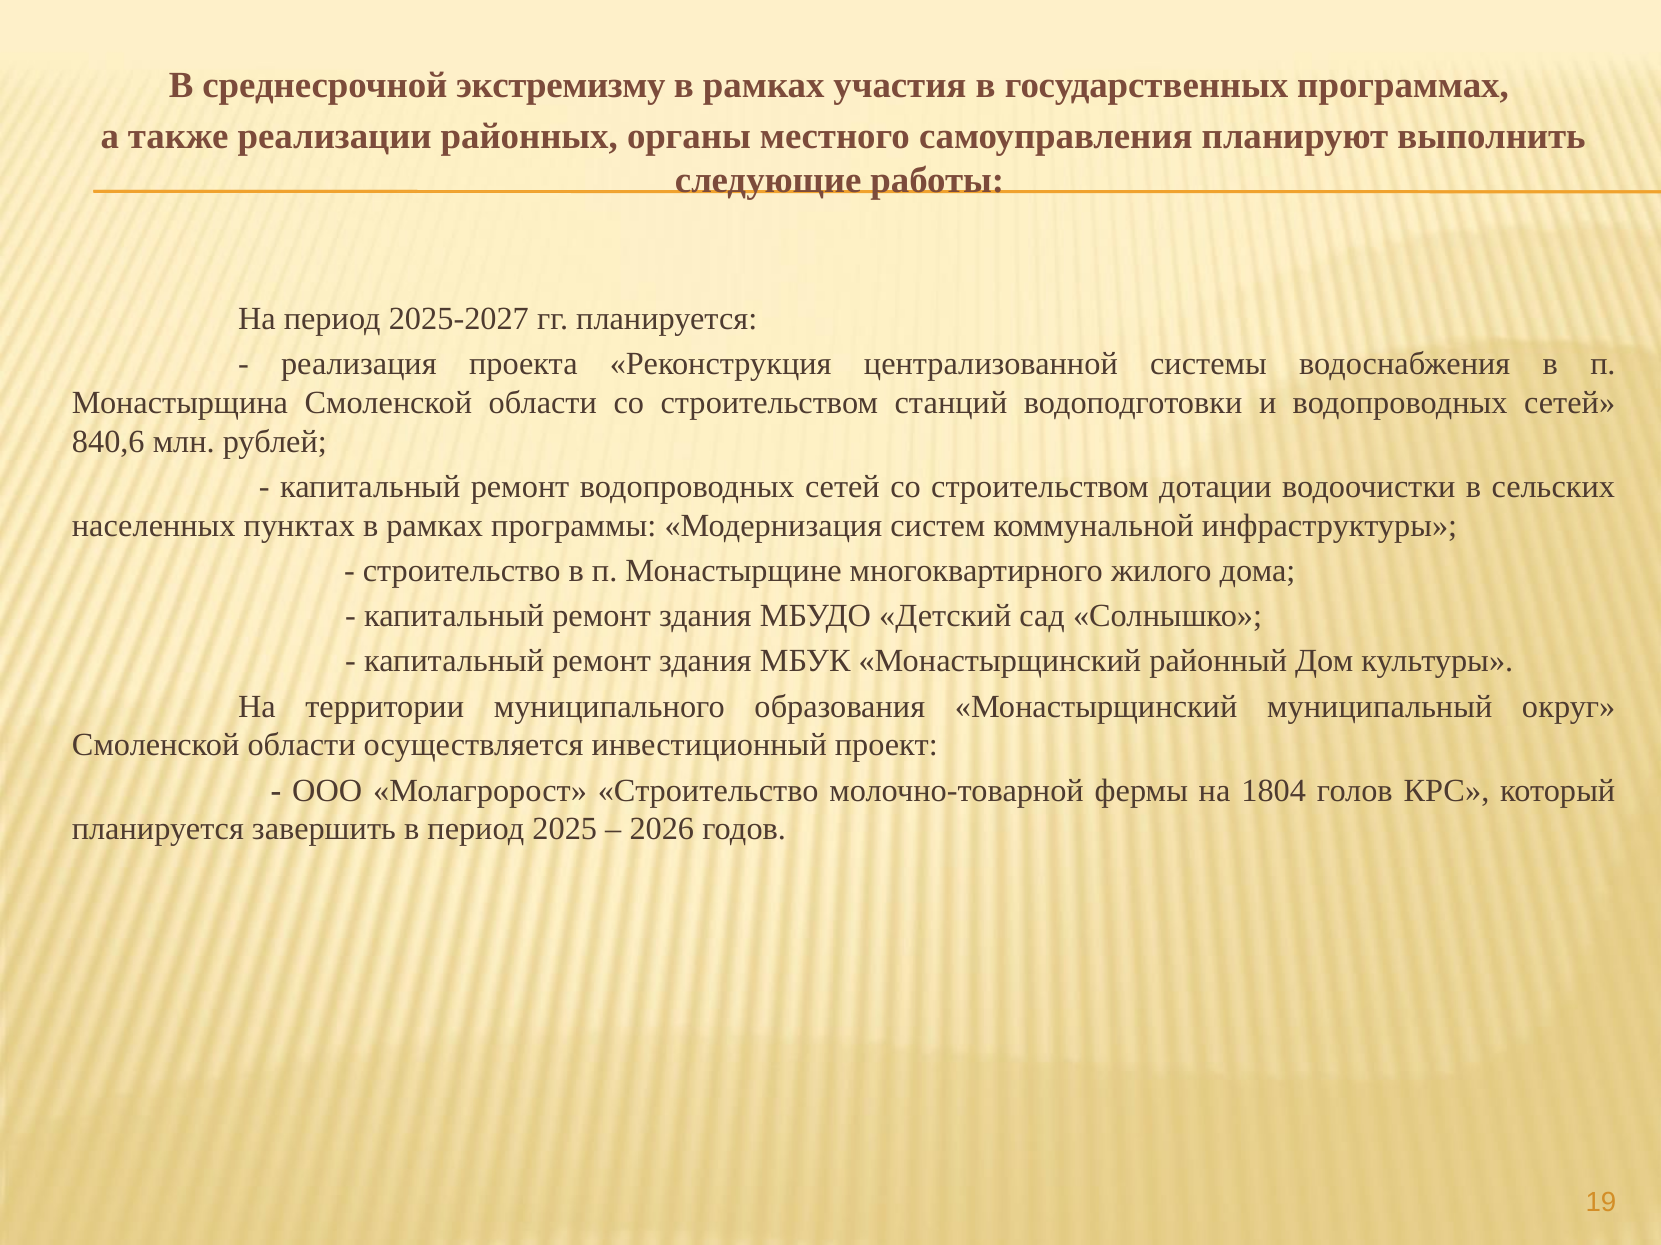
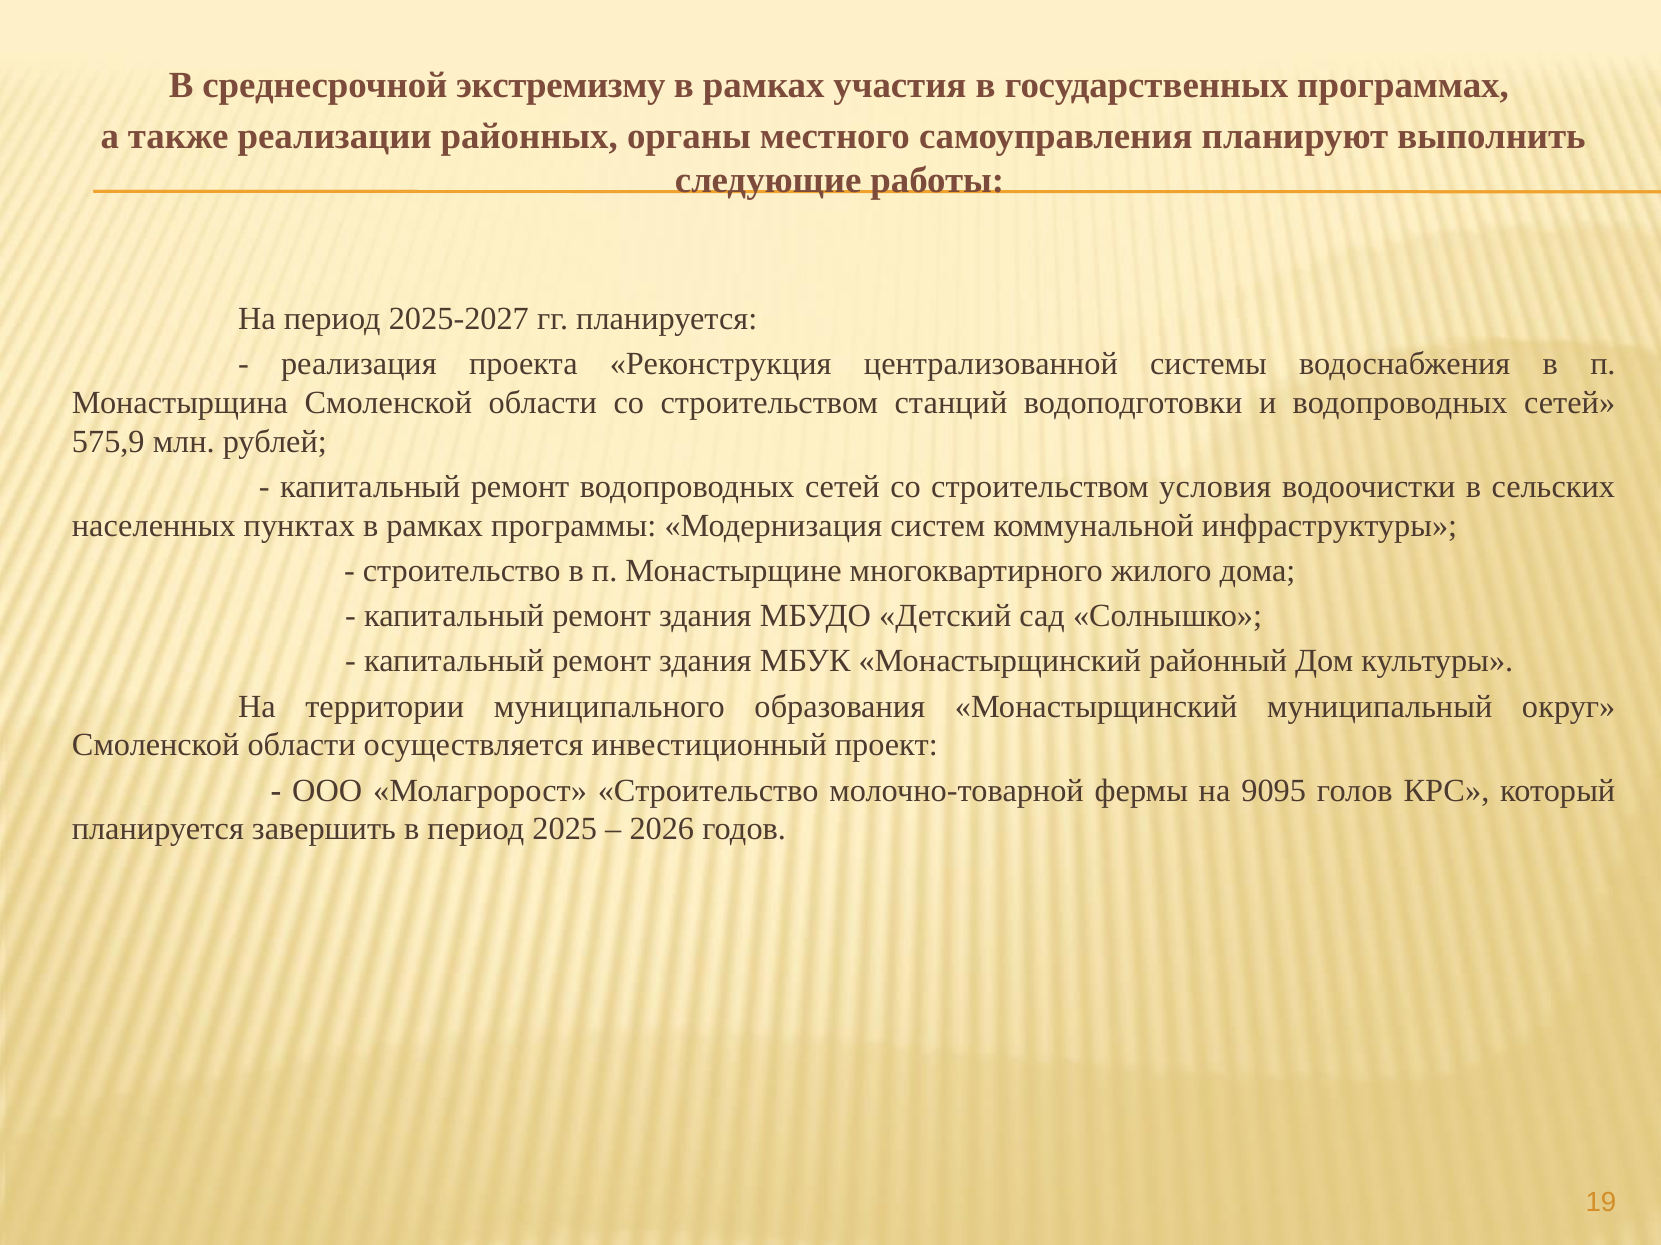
840,6: 840,6 -> 575,9 (108, 442)
дотации: дотации -> условия (1215, 487)
1804: 1804 -> 9095 (1274, 791)
